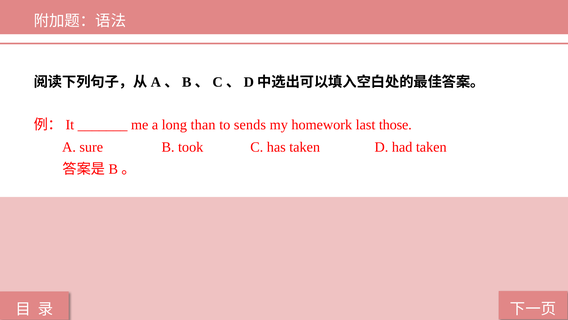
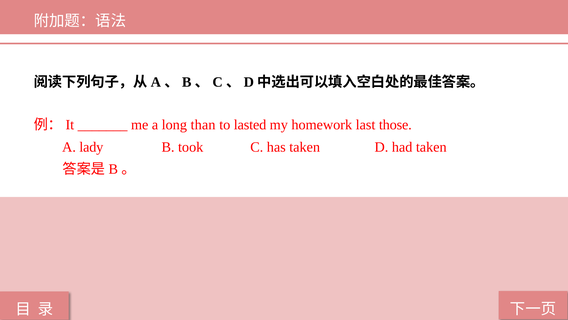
sends: sends -> lasted (250, 125)
sure: sure -> lady (91, 147)
